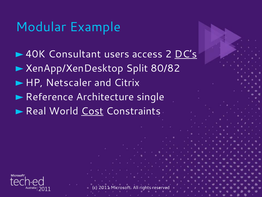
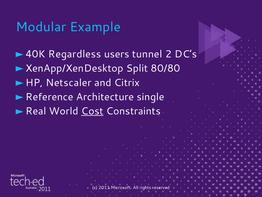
Consultant: Consultant -> Regardless (75, 54)
access: access -> tunnel (147, 54)
DC’s underline: present -> none (186, 54)
80/82: 80/82 -> 80/80 (165, 68)
